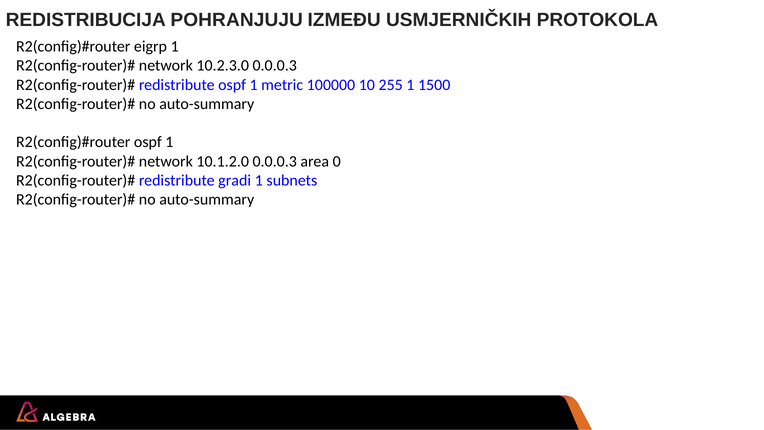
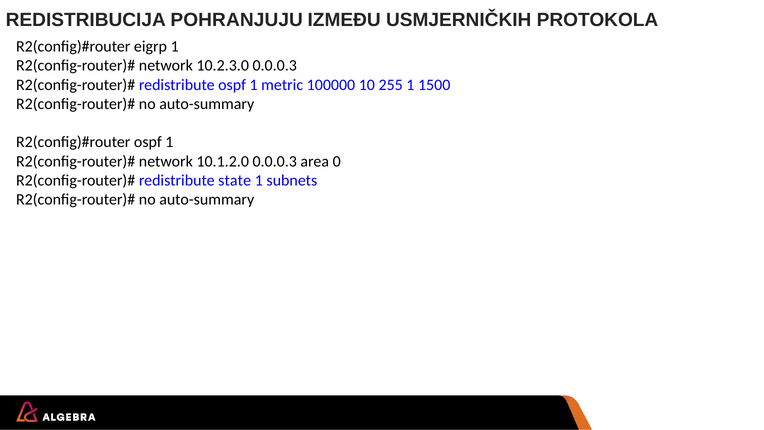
gradi: gradi -> state (235, 180)
